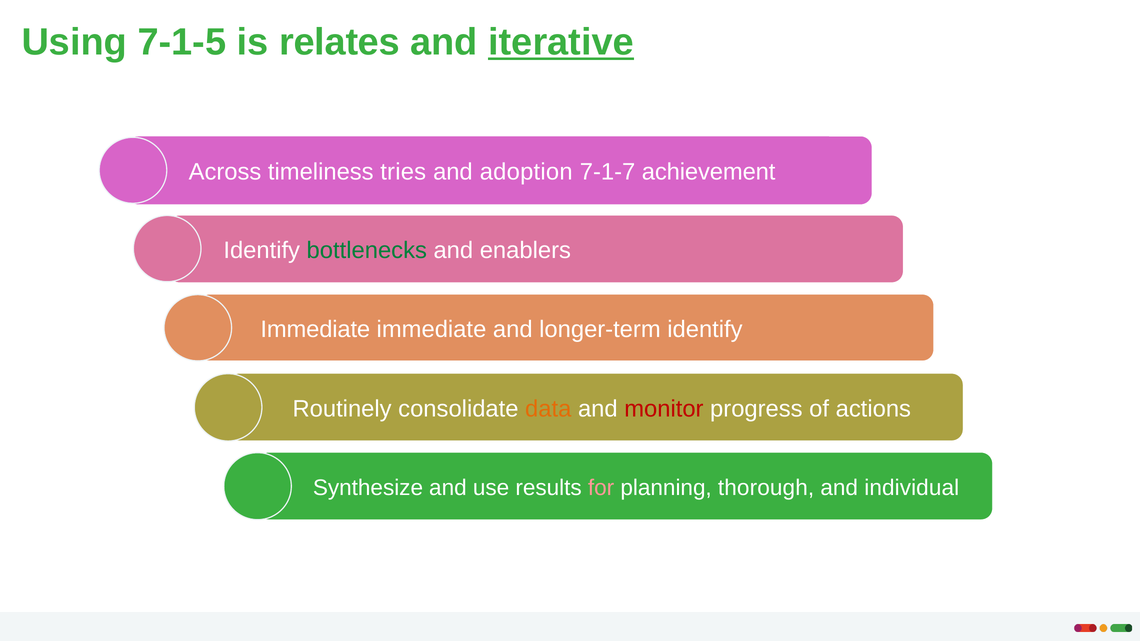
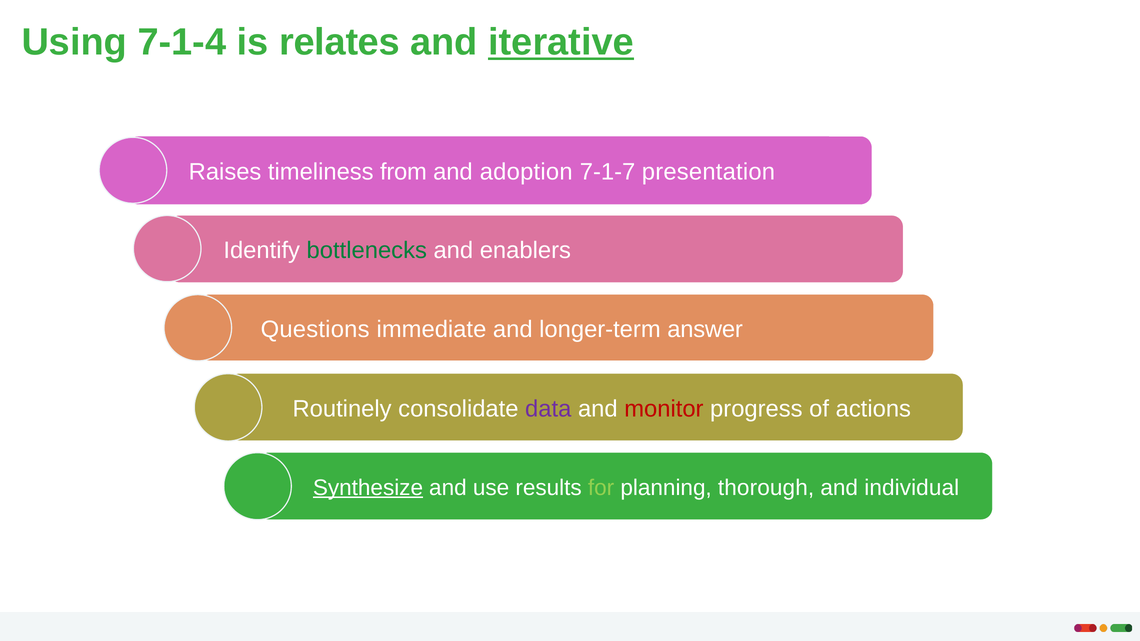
7-1-5: 7-1-5 -> 7-1-4 (182, 42)
Across: Across -> Raises (225, 172)
tries: tries -> from (403, 172)
achievement: achievement -> presentation (708, 172)
Immediate: Immediate -> Questions (315, 329)
longer-term identify: identify -> answer (705, 329)
data colour: orange -> purple (548, 409)
Synthesize underline: none -> present (368, 488)
for colour: pink -> light green (601, 488)
